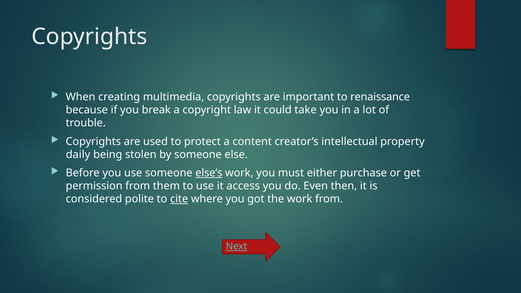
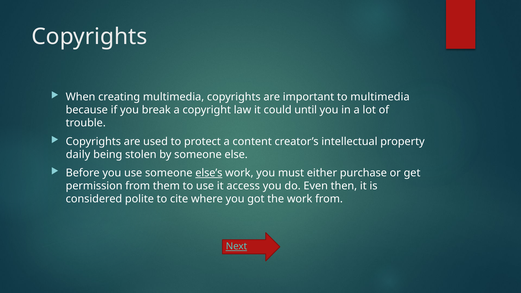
to renaissance: renaissance -> multimedia (380, 97)
take: take -> until (306, 110)
cite underline: present -> none (179, 199)
